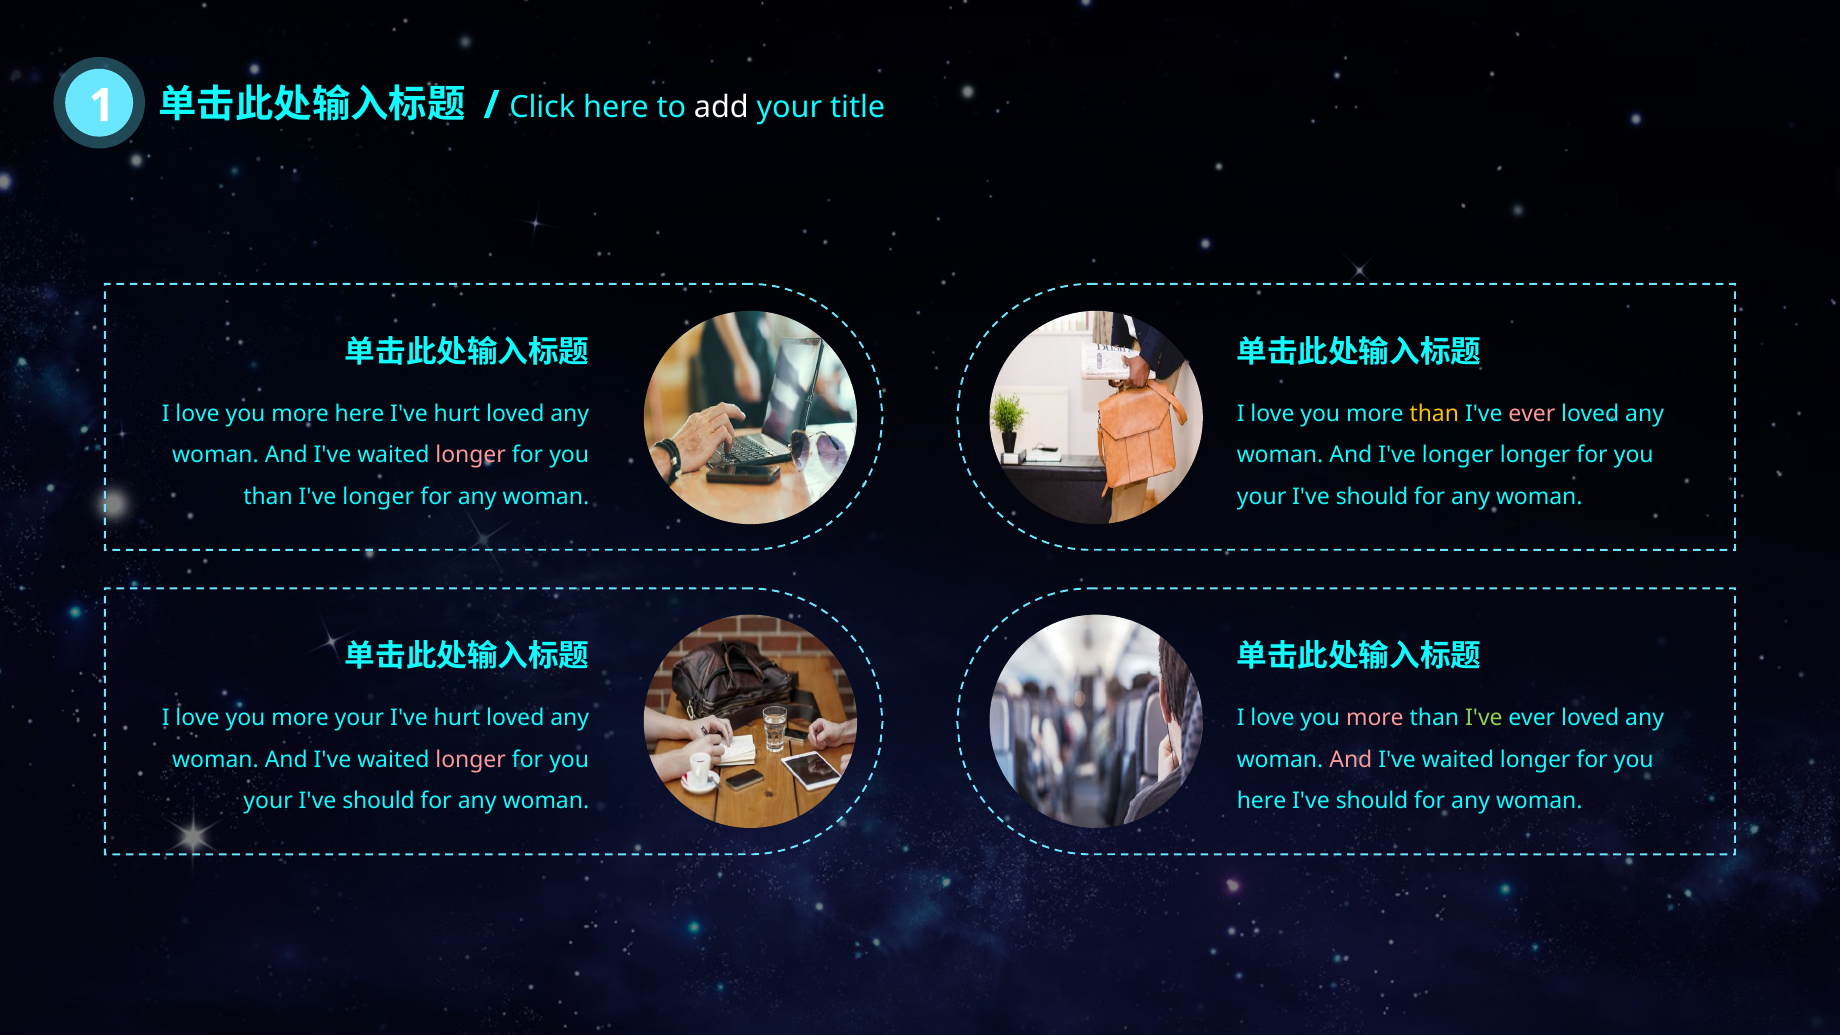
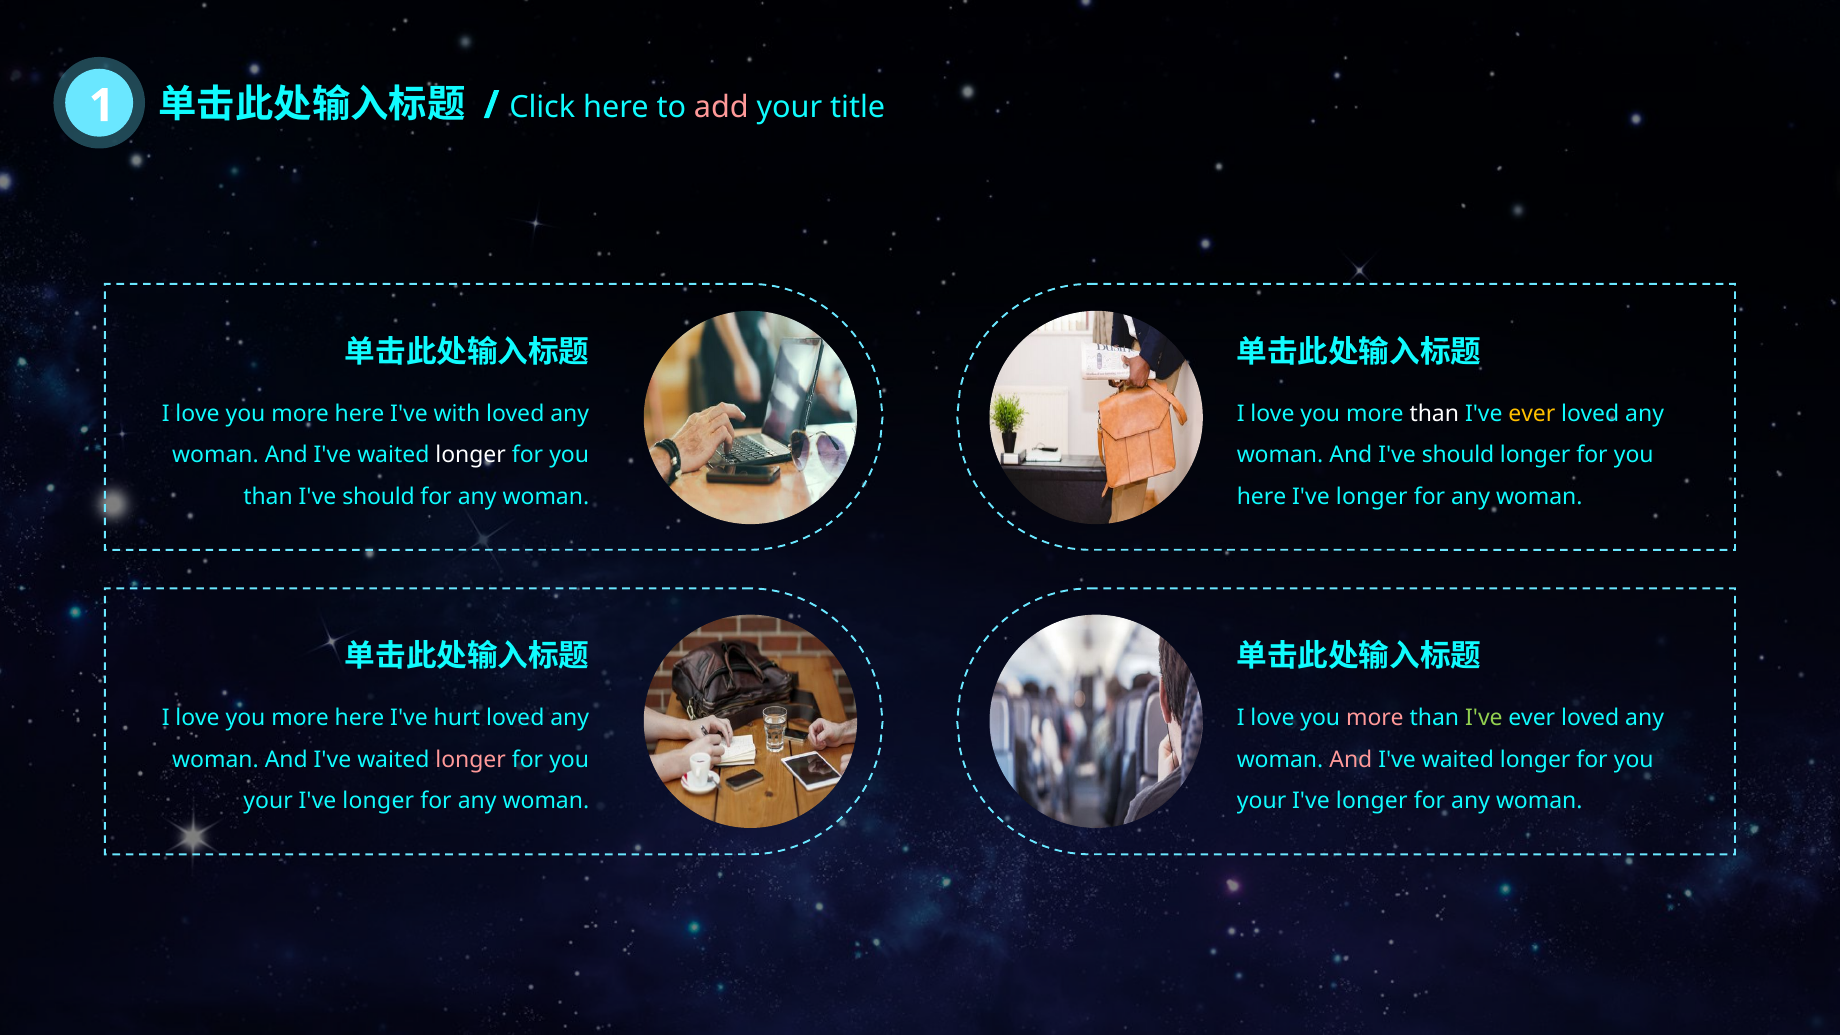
add colour: white -> pink (721, 108)
hurt: hurt -> with (457, 414)
than colour: yellow -> white (1434, 414)
ever colour: pink -> yellow (1532, 414)
longer colour: pink -> white (471, 455)
And I've longer: longer -> should (1458, 455)
than I've longer: longer -> should (379, 497)
your: your -> here (1262, 497)
should: should -> longer (1372, 497)
your: your -> here (359, 718)
should: should -> longer (378, 801)
here: here -> your (1262, 801)
should: should -> longer (1372, 801)
